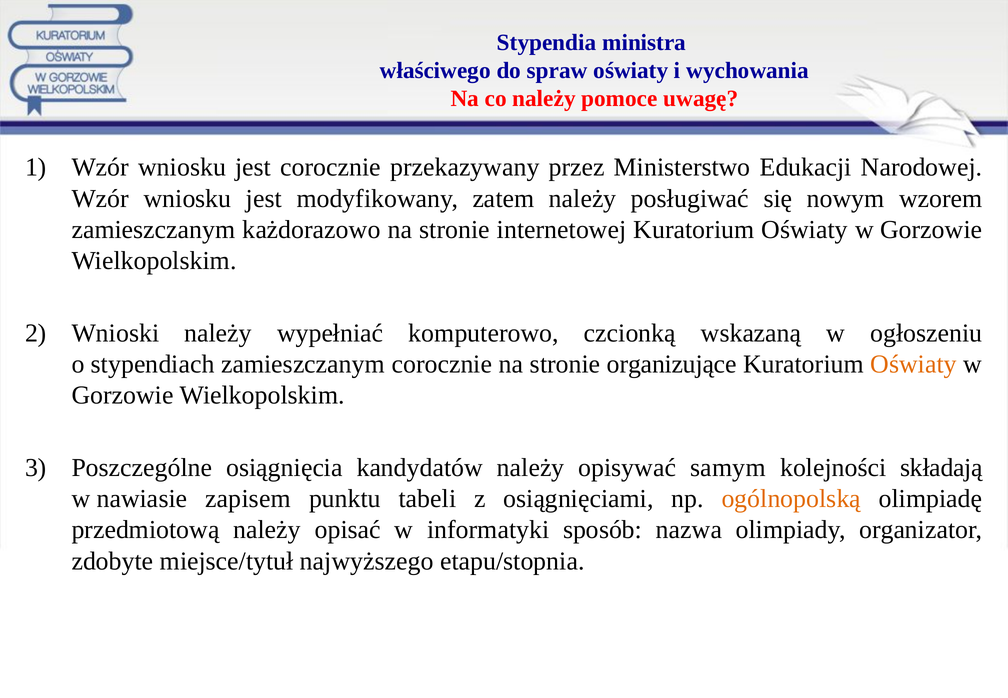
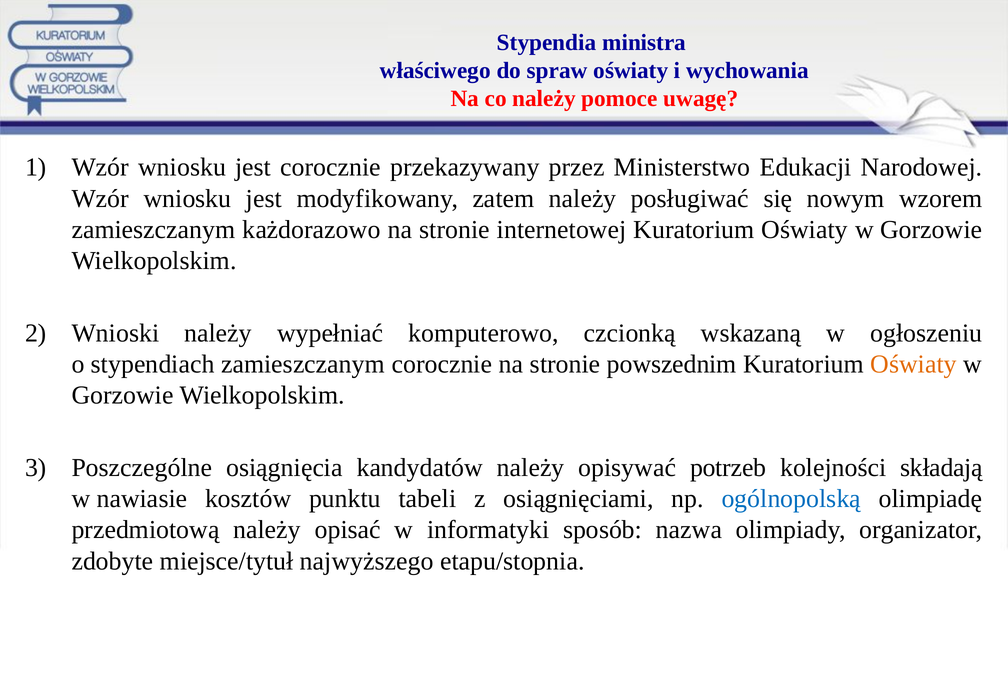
organizujące: organizujące -> powszednim (672, 364)
samym: samym -> potrzeb (728, 468)
zapisem: zapisem -> kosztów (248, 499)
ogólnopolską colour: orange -> blue (791, 499)
